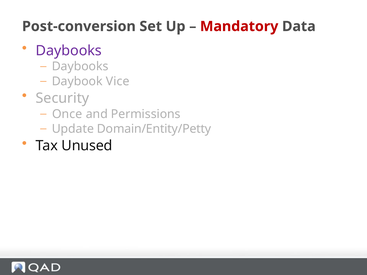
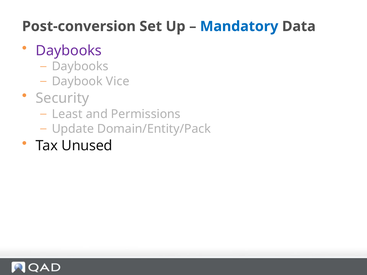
Mandatory colour: red -> blue (239, 26)
Once: Once -> Least (67, 114)
Domain/Entity/Petty: Domain/Entity/Petty -> Domain/Entity/Pack (154, 129)
